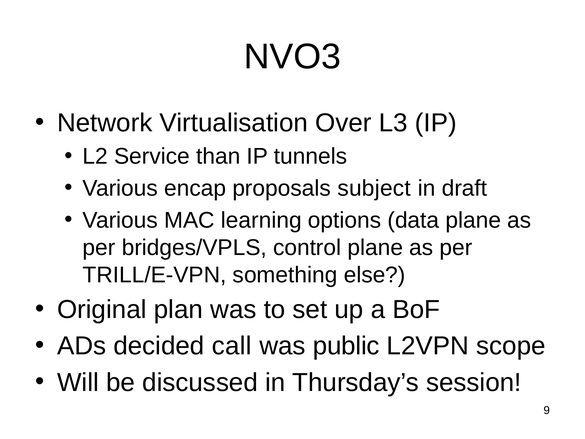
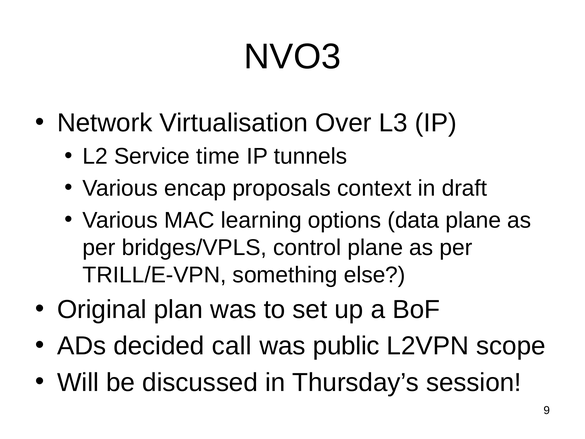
than: than -> time (218, 156)
subject: subject -> context (374, 188)
